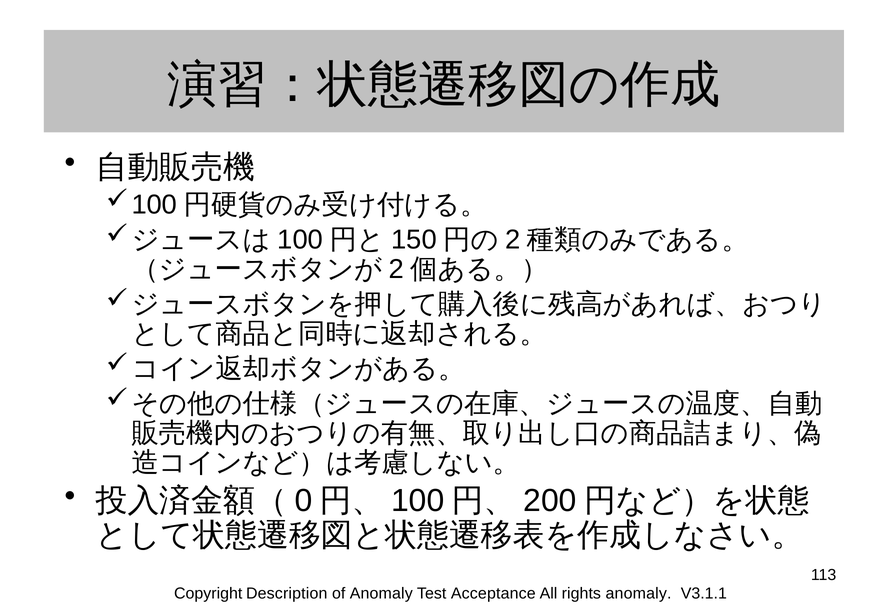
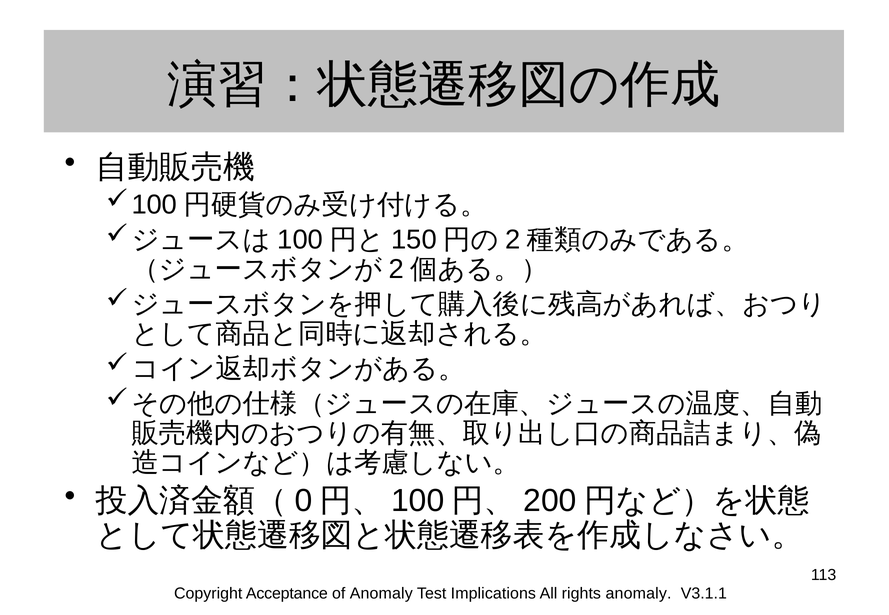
Description: Description -> Acceptance (287, 594)
Acceptance: Acceptance -> Implications (493, 594)
